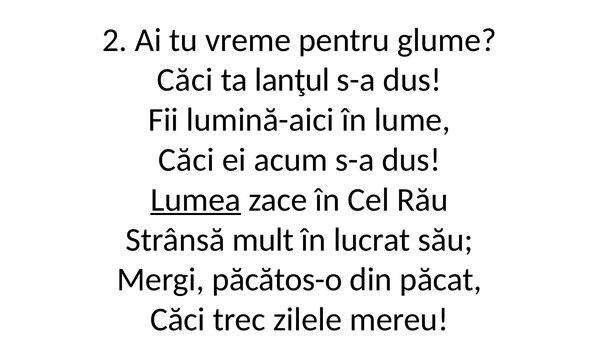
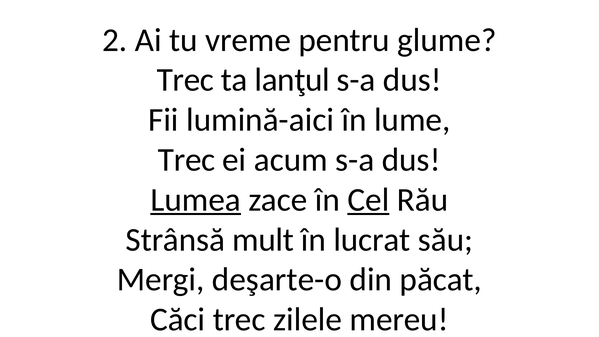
Căci: Căci -> Trec (185, 80)
Căci: Căci -> Trec (187, 160)
Cel underline: none -> present (368, 200)
păcătos-o: păcătos-o -> deşarte-o (277, 280)
